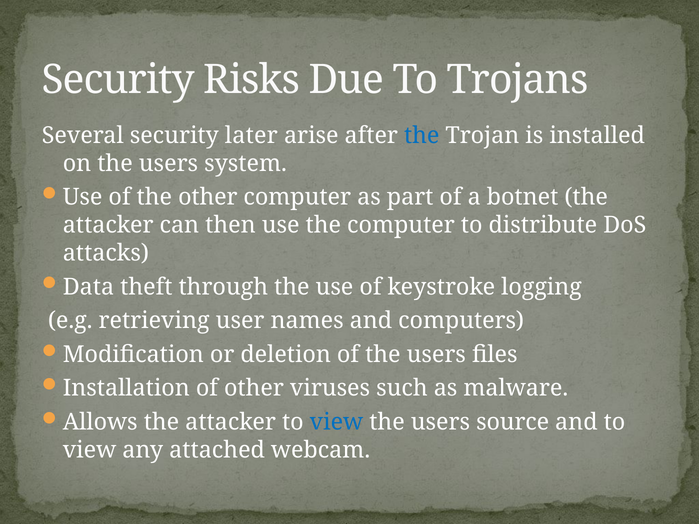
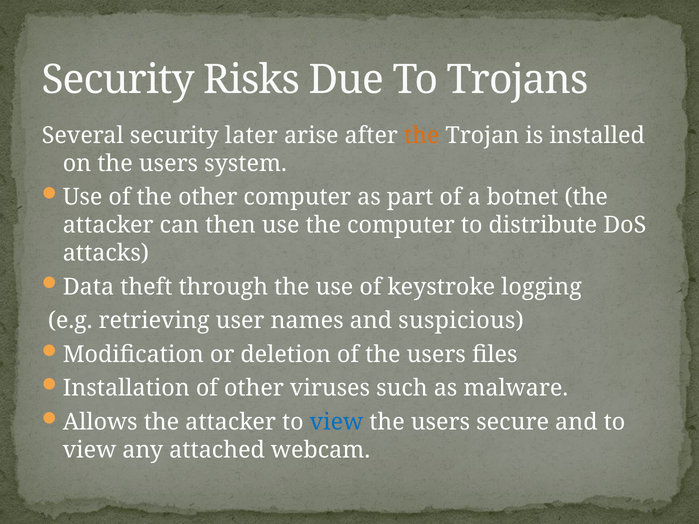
the colour: blue -> orange (422, 136)
computers: computers -> suspicious (461, 321)
source: source -> secure (513, 422)
